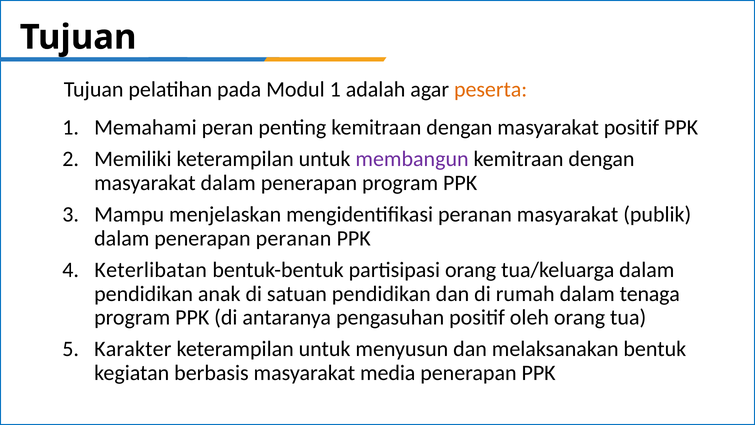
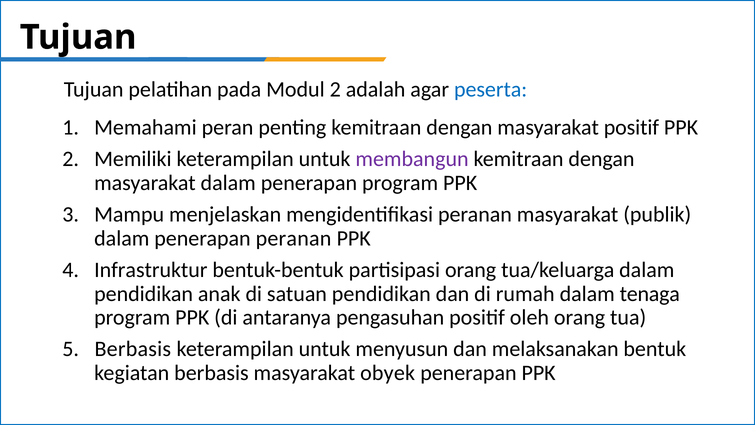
Modul 1: 1 -> 2 (335, 89)
peserta colour: orange -> blue (491, 89)
Keterlibatan: Keterlibatan -> Infrastruktur (151, 270)
5 Karakter: Karakter -> Berbasis (133, 349)
media: media -> obyek (388, 373)
